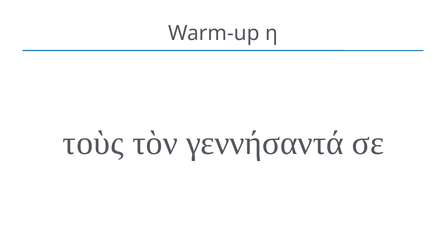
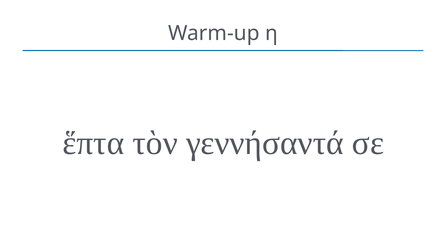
τοὺς: τοὺς -> ἕπτα (93, 143)
